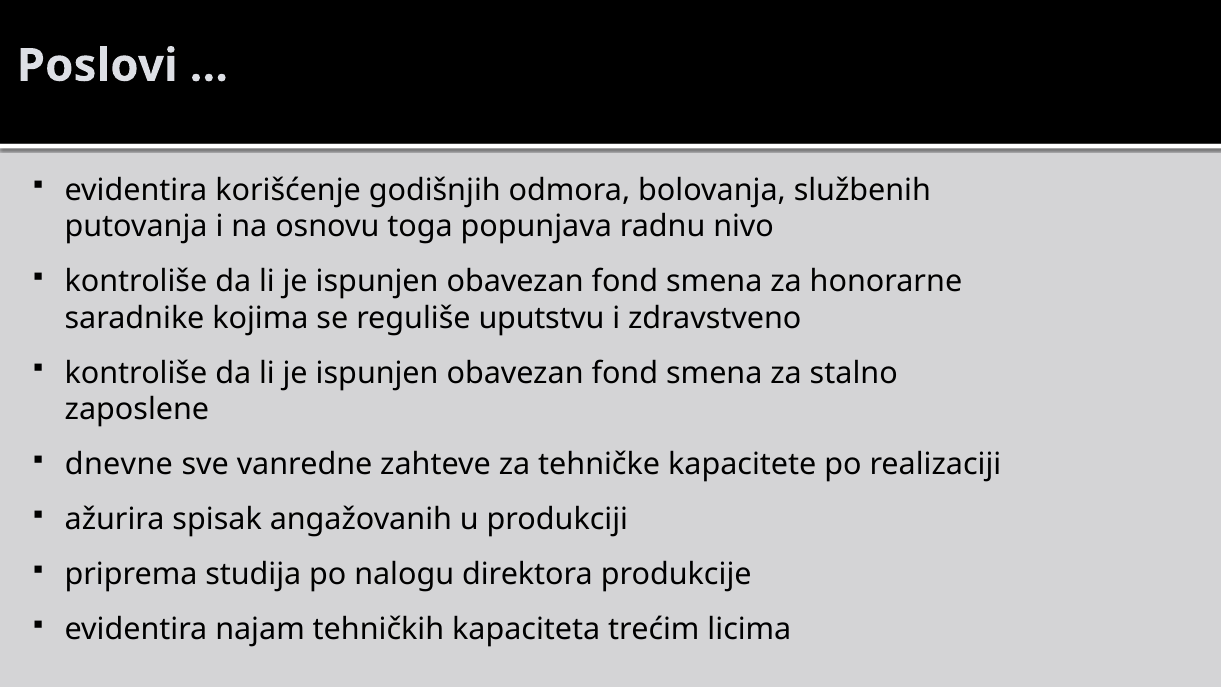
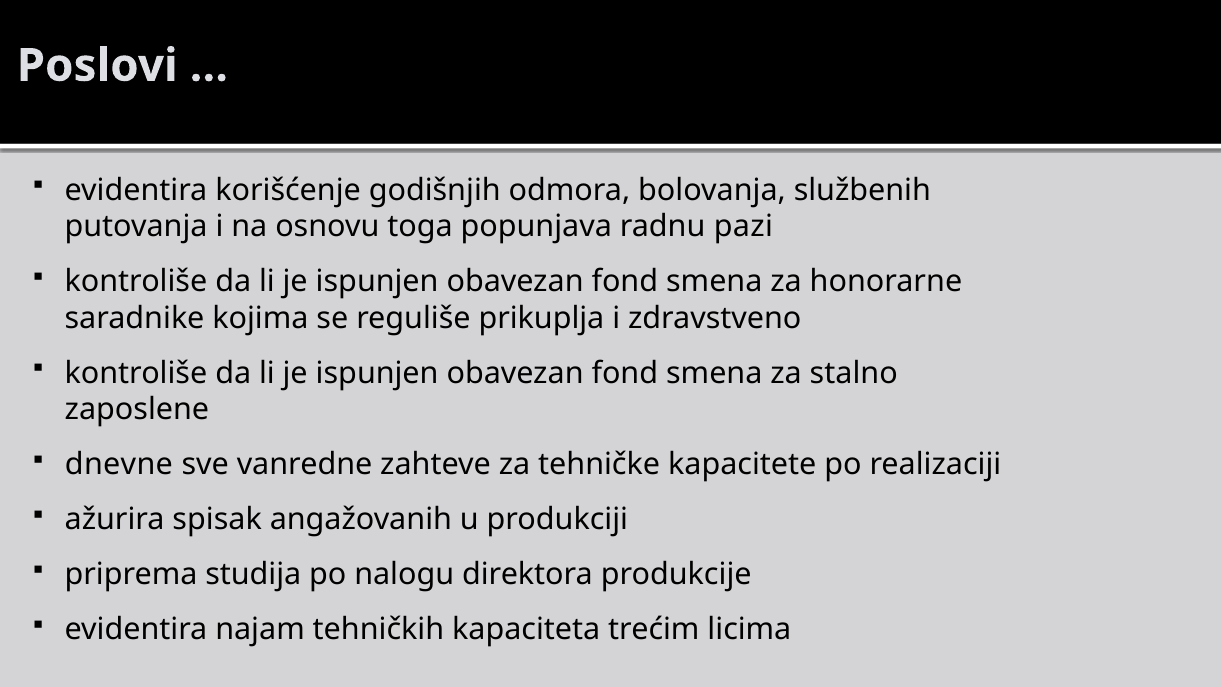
nivo: nivo -> pazi (743, 227)
uputstvu: uputstvu -> prikuplja (541, 318)
